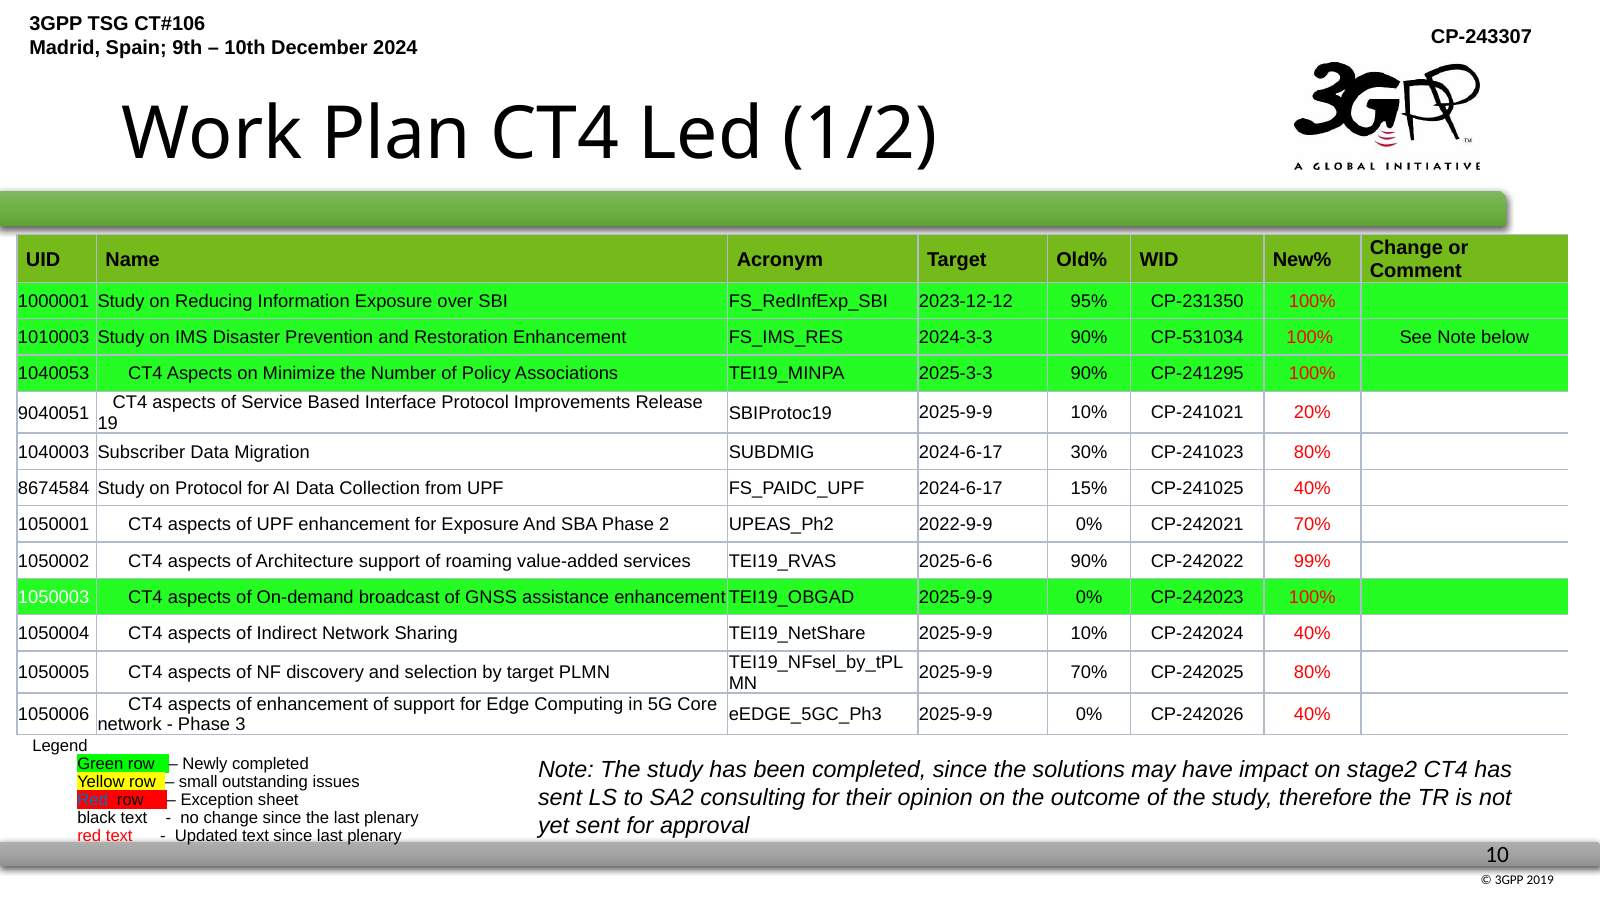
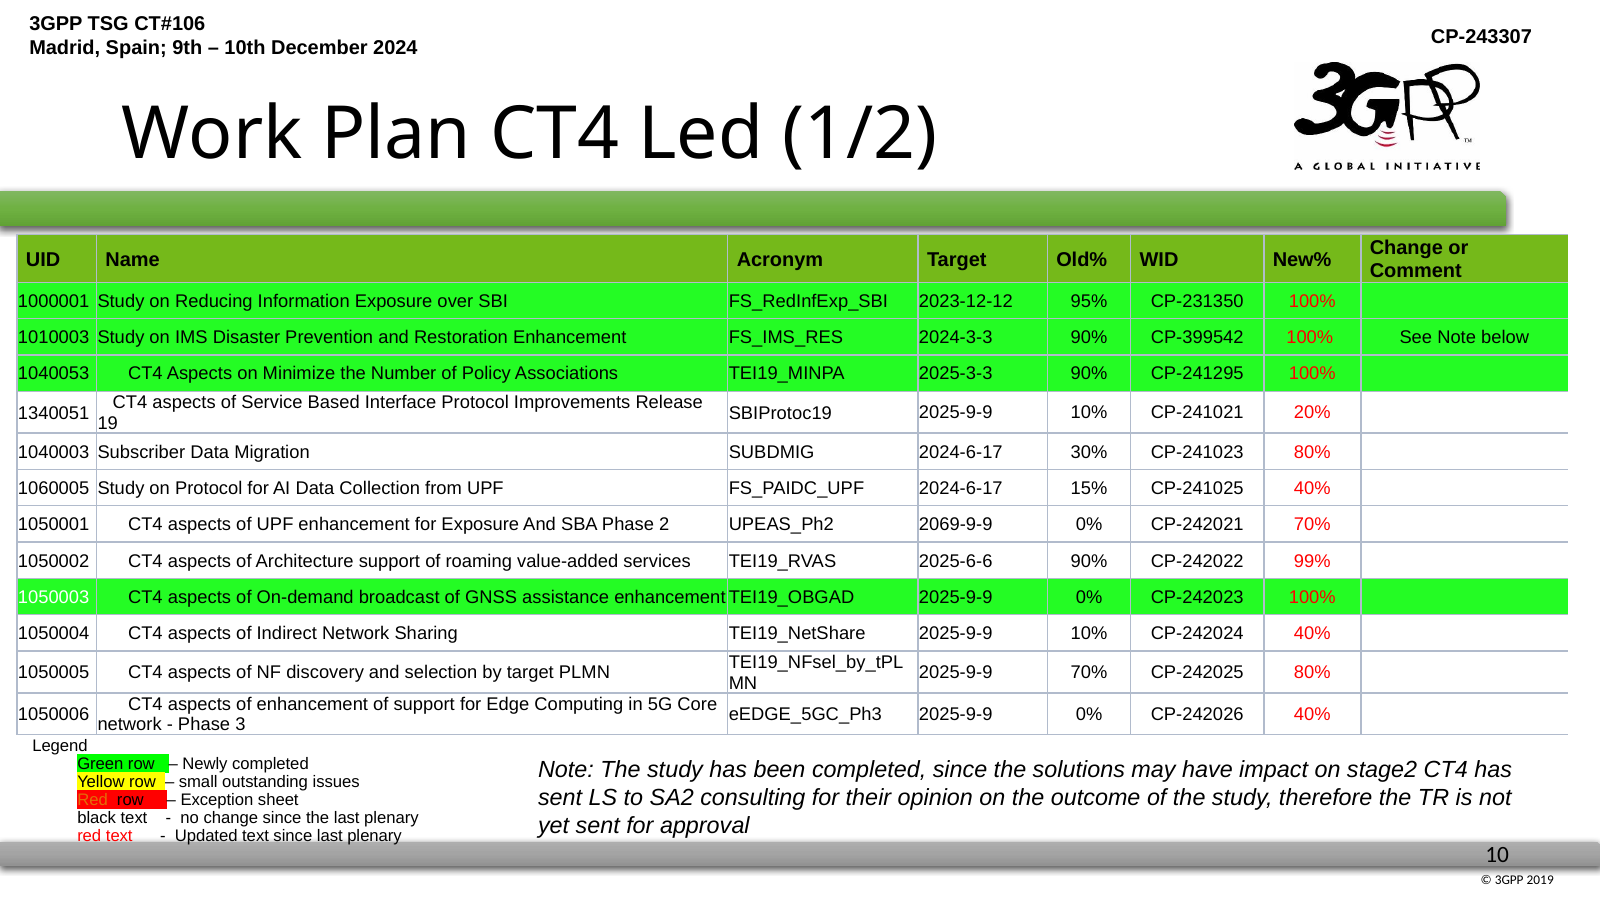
CP-531034: CP-531034 -> CP-399542 (1197, 337)
9040051: 9040051 -> 1340051 (54, 413)
8674584: 8674584 -> 1060005 (54, 488)
2022-9-9: 2022-9-9 -> 2069-9-9 (956, 525)
Red colour: blue -> orange (93, 800)
